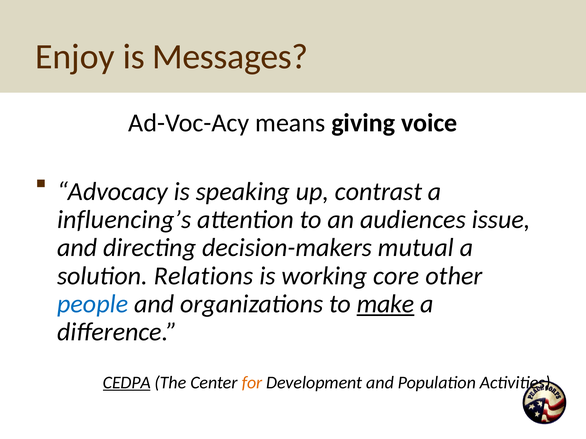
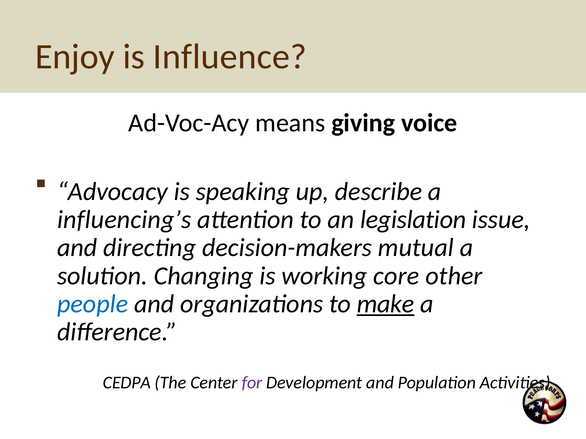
Messages: Messages -> Influence (230, 57)
contrast: contrast -> describe (379, 192)
audiences: audiences -> legislation (413, 220)
Relations: Relations -> Changing (204, 276)
CEDPA underline: present -> none (127, 383)
for colour: orange -> purple (252, 383)
